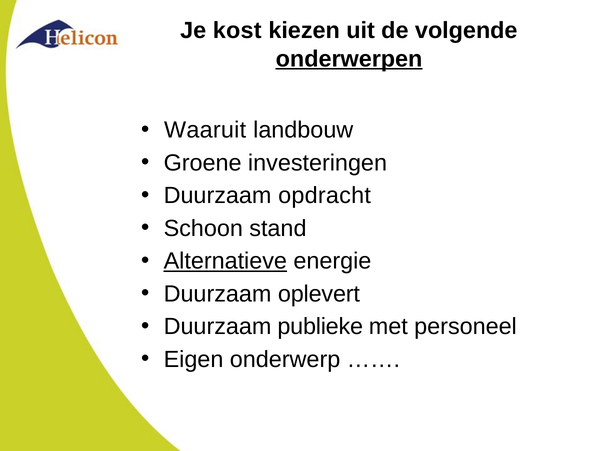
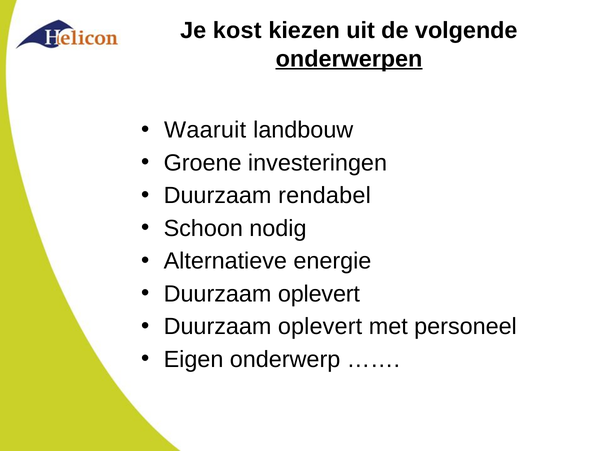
opdracht: opdracht -> rendabel (325, 196)
stand: stand -> nodig (278, 229)
Alternatieve underline: present -> none (225, 261)
publieke: publieke -> oplevert (320, 327)
